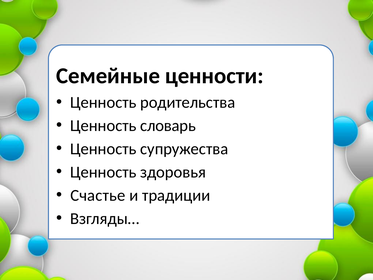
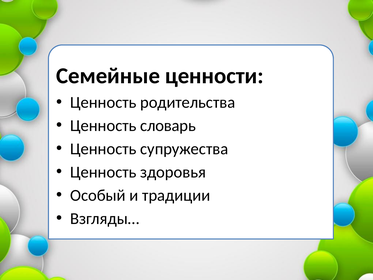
Счастье: Счастье -> Особый (98, 195)
